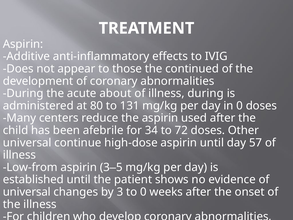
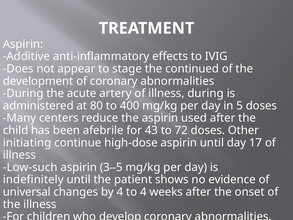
those: those -> stage (127, 69)
about: about -> artery (115, 93)
131: 131 -> 400 (130, 106)
in 0: 0 -> 5 (240, 106)
34: 34 -> 43 (151, 130)
universal: universal -> initiating (27, 142)
57: 57 -> 17 (256, 142)
Low-from: Low-from -> Low-such (30, 167)
established: established -> indefinitely (33, 179)
by 3: 3 -> 4 (120, 192)
to 0: 0 -> 4 (143, 192)
